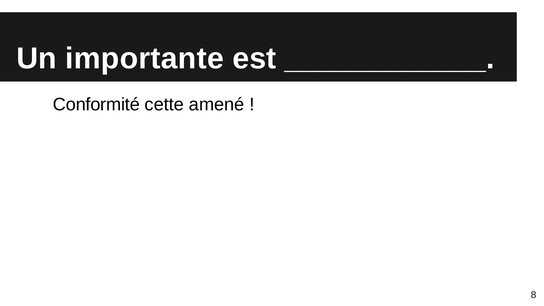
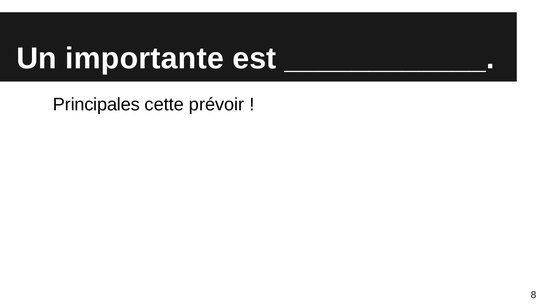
Conformité: Conformité -> Principales (96, 104)
amené: amené -> prévoir (217, 104)
